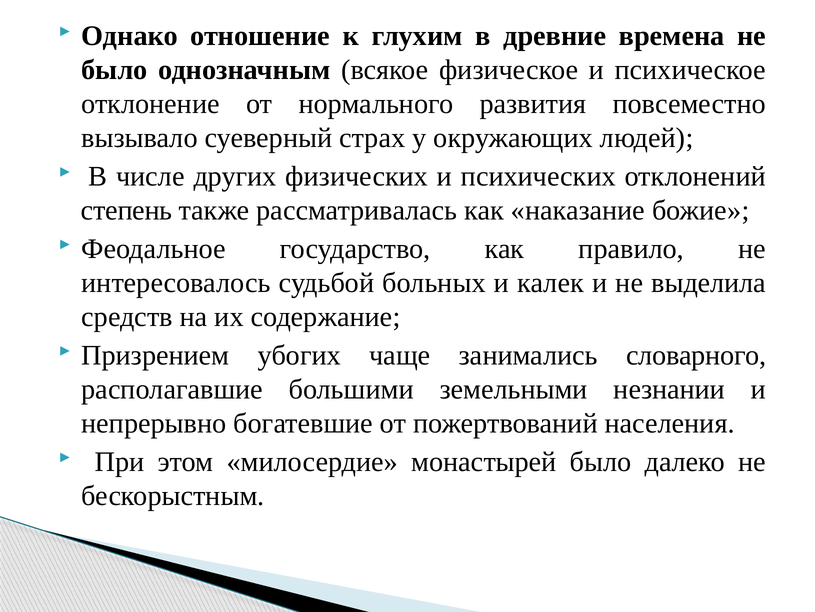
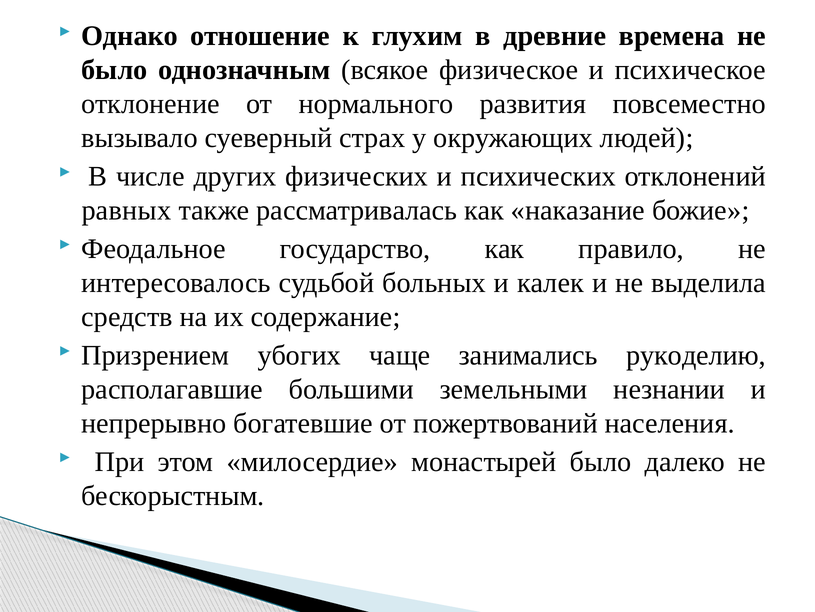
степень: степень -> равных (126, 210)
словарного: словарного -> рукоделию (696, 355)
